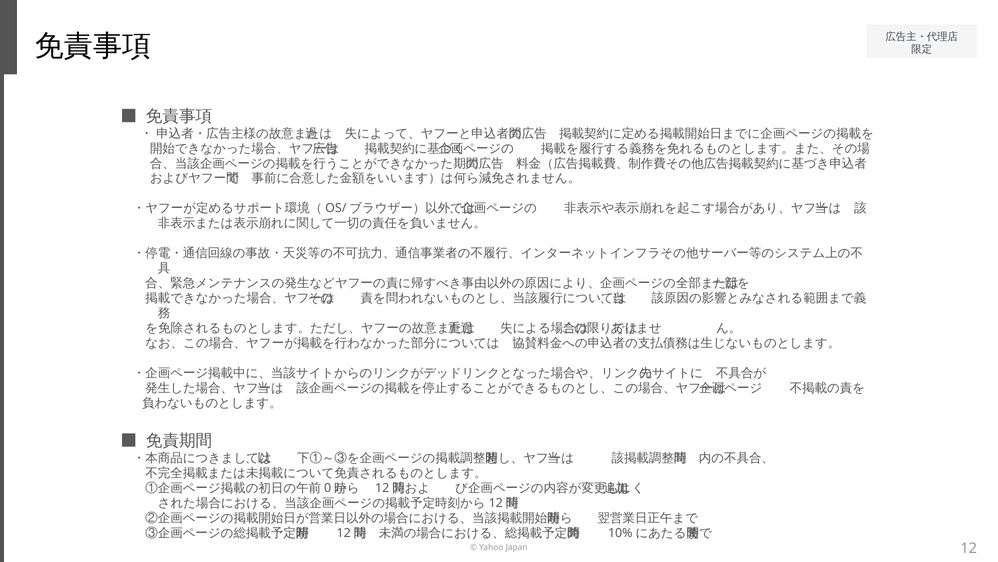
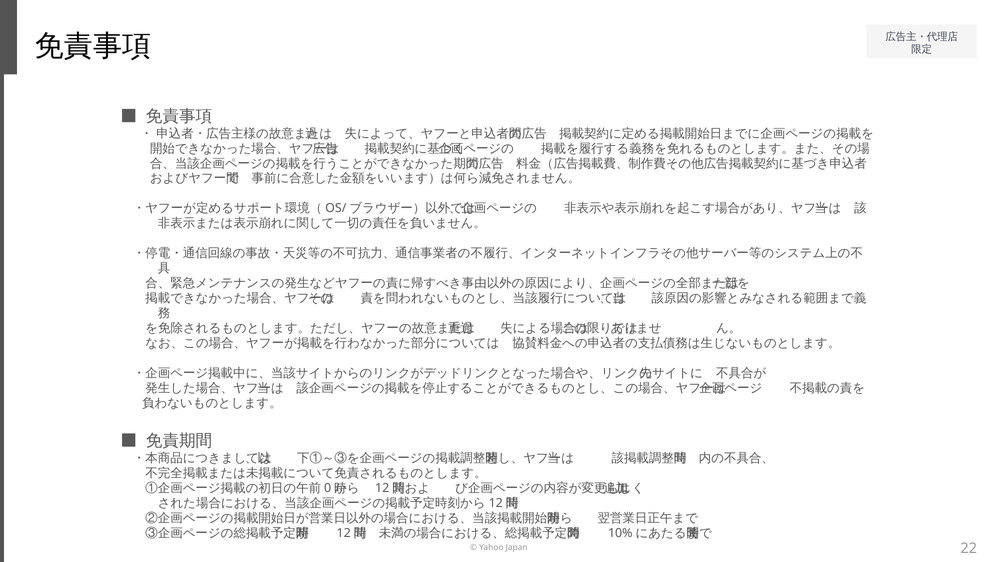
12: 12 -> 22 (969, 548)
